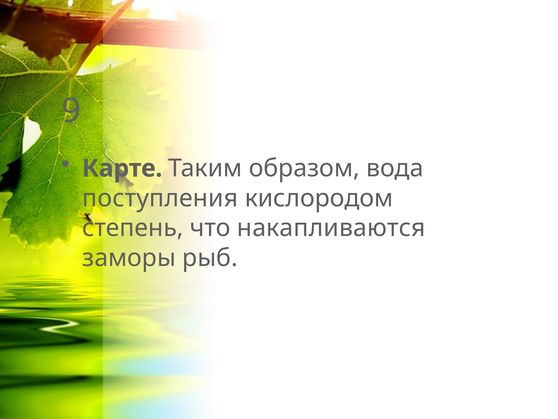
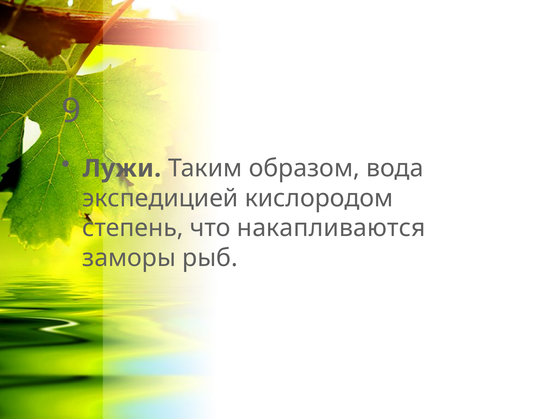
Карте: Карте -> Лужи (122, 168)
поступления: поступления -> экспедицией (160, 198)
